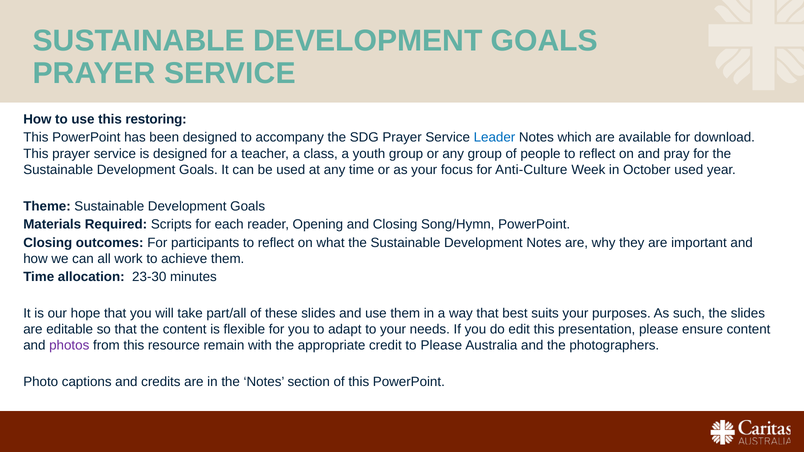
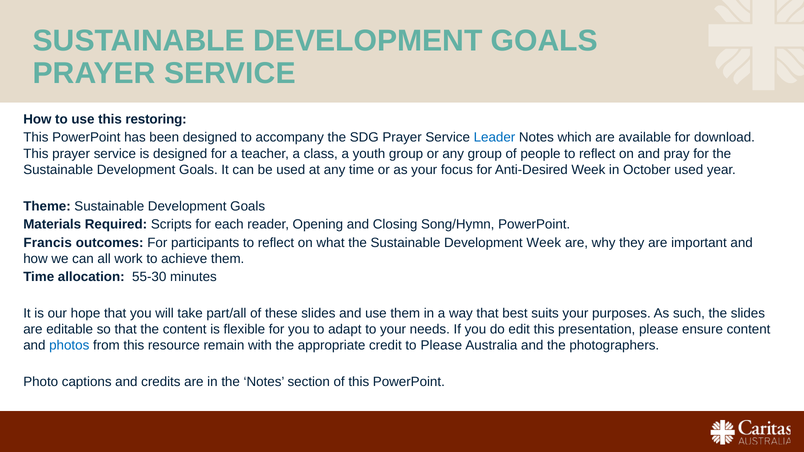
Anti-Culture: Anti-Culture -> Anti-Desired (531, 170)
Closing: Closing -> Francis (48, 243)
Development Notes: Notes -> Week (544, 243)
23-30: 23-30 -> 55-30 (149, 277)
photos colour: purple -> blue (69, 346)
